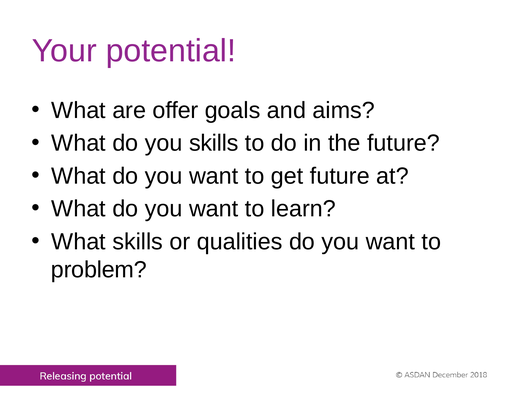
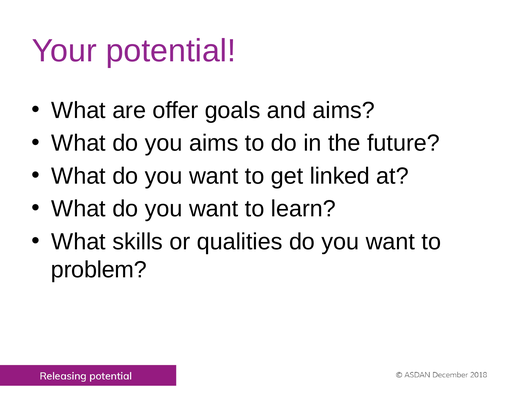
you skills: skills -> aims (214, 143)
get future: future -> linked (340, 176)
